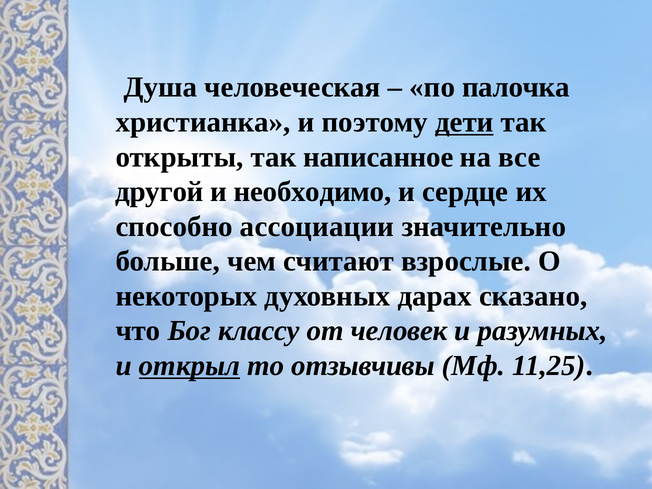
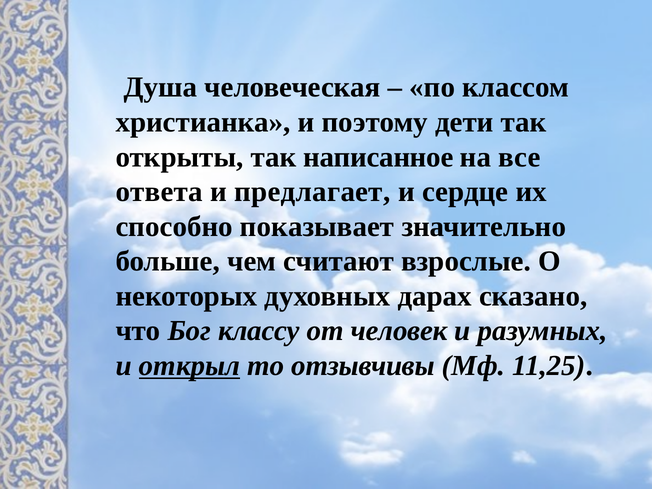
палочка: палочка -> классом (516, 87)
дети underline: present -> none (464, 122)
другой: другой -> ответа (159, 192)
необходимо: необходимо -> предлагает (312, 192)
ассоциации: ассоциации -> показывает (317, 227)
